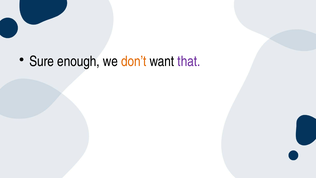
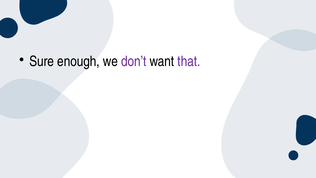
don’t colour: orange -> purple (134, 61)
